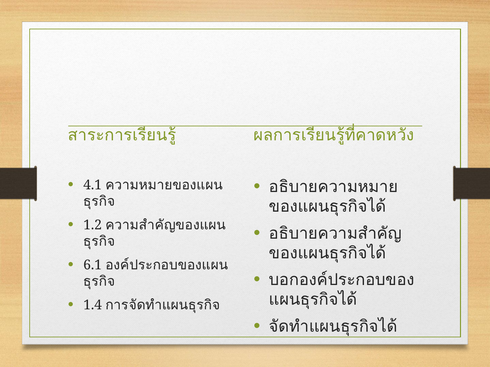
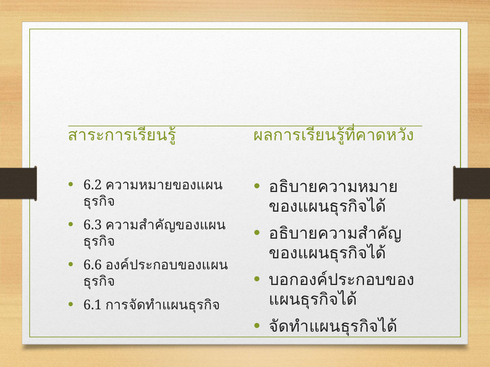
4.1: 4.1 -> 6.2 (93, 185)
1.2: 1.2 -> 6.3 (93, 225)
6.1: 6.1 -> 6.6 (93, 265)
1.4: 1.4 -> 6.1 (93, 305)
